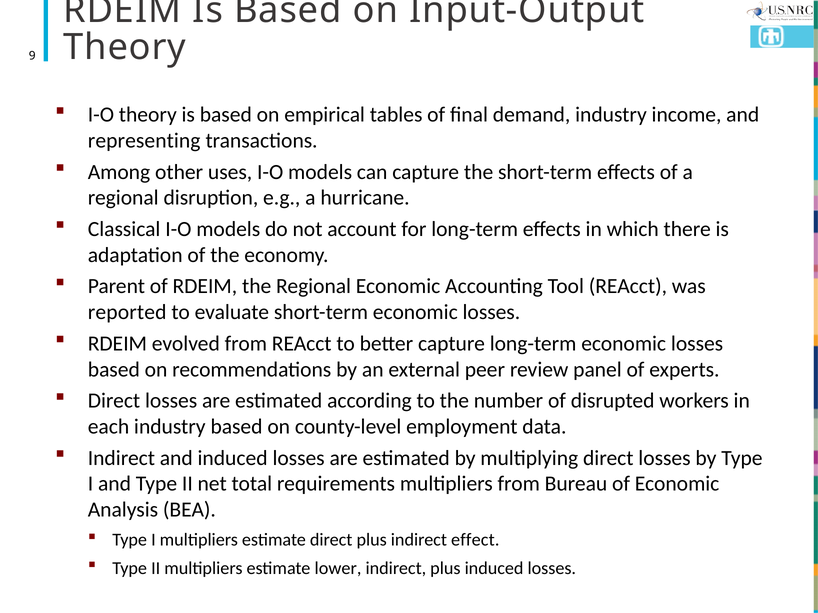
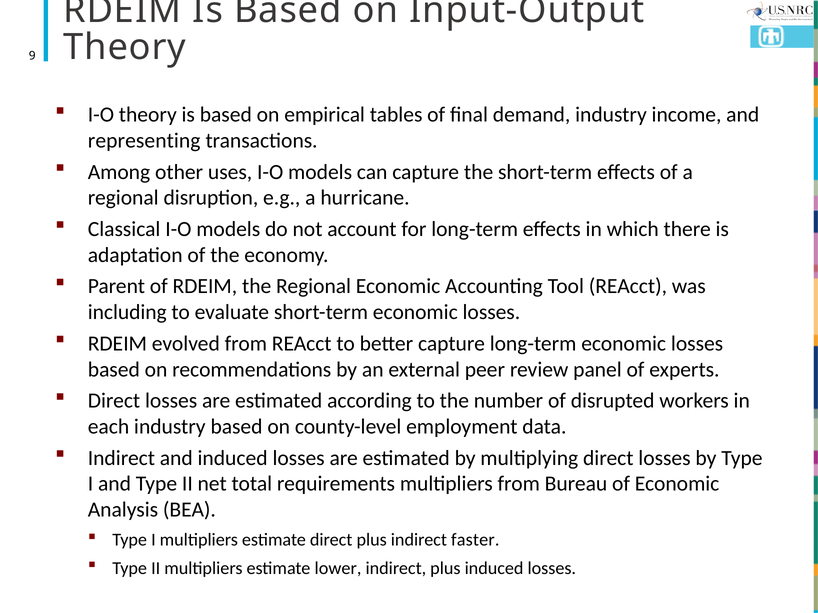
reported: reported -> including (127, 312)
effect: effect -> faster (475, 540)
